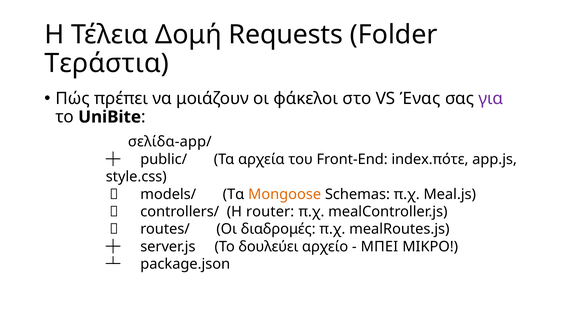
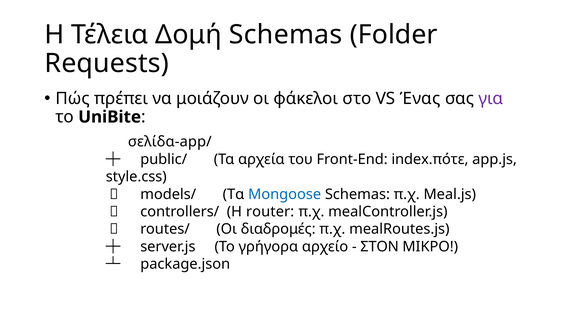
Δομή Requests: Requests -> Schemas (286, 35)
Τεράστια: Τεράστια -> Requests (107, 64)
Mongoose colour: orange -> blue (285, 194)
δουλεύει: δουλεύει -> γρήγορα (268, 247)
ΜΠΕΙ: ΜΠΕΙ -> ΣΤΟΝ (380, 247)
